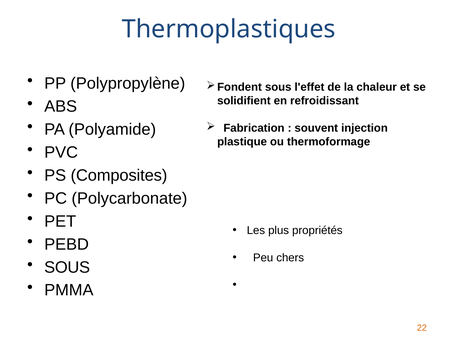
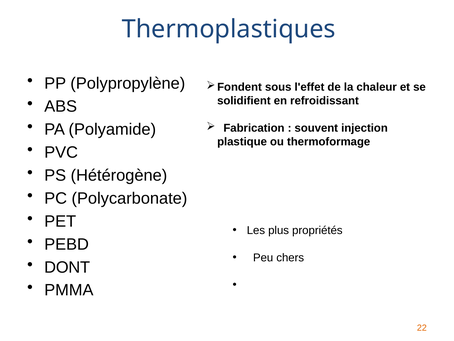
Composites: Composites -> Hétérogène (119, 175)
SOUS: SOUS -> DONT (67, 267)
